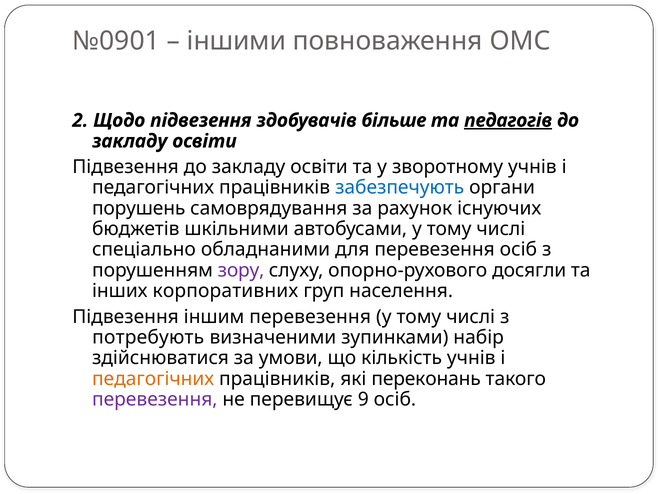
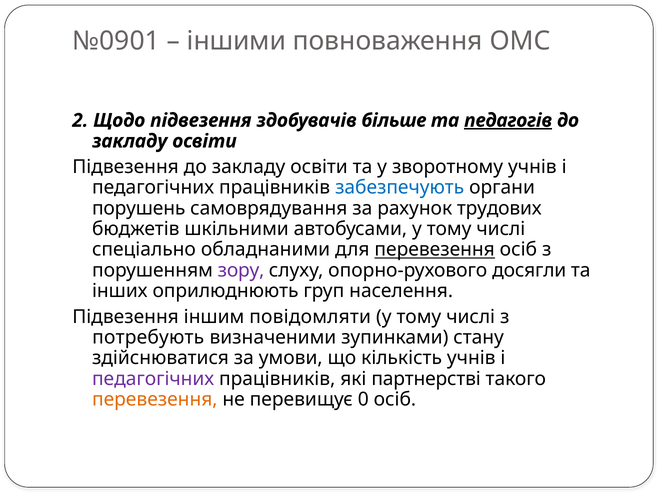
існуючих: існуючих -> трудових (499, 208)
перевезення underline: none -> present (435, 249)
корпоративних: корпоративних -> оприлюднюють (226, 291)
іншим перевезення: перевезення -> повідомляти (310, 316)
набір: набір -> стану (479, 337)
педагогічних colour: orange -> purple (153, 379)
переконань: переконань -> партнерстві (426, 379)
перевезення colour: purple -> orange (155, 399)
9: 9 -> 0 (363, 399)
